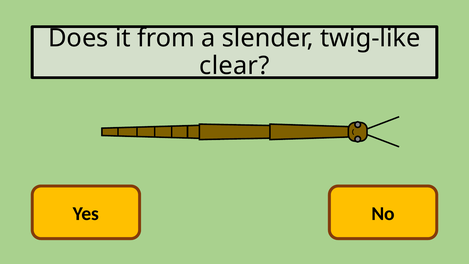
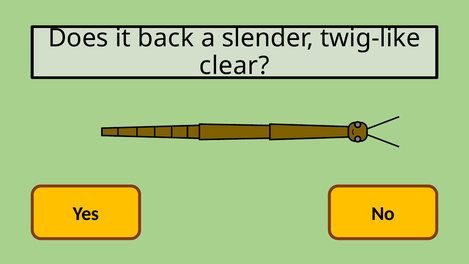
from: from -> back (166, 38)
